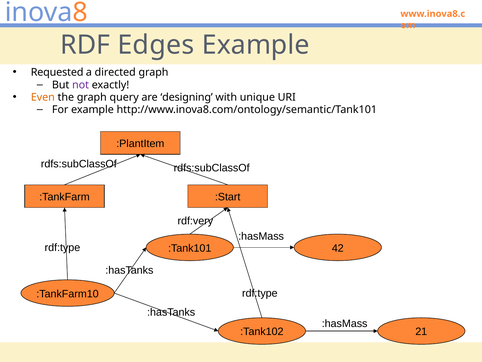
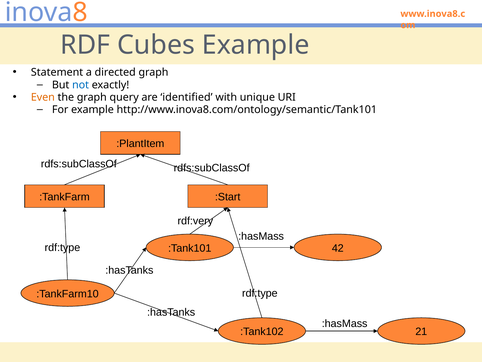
Edges: Edges -> Cubes (156, 45)
Requested: Requested -> Statement (57, 72)
not colour: purple -> blue (81, 85)
designing: designing -> identified (187, 97)
